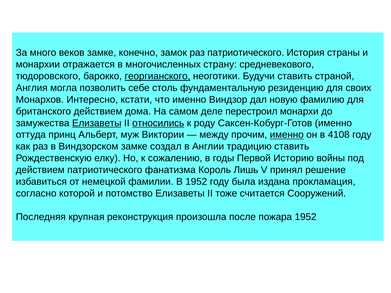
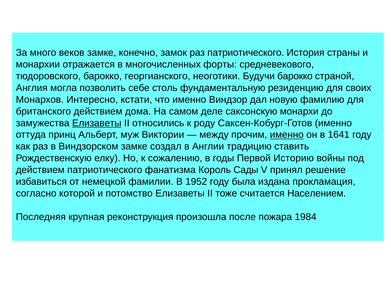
страну: страну -> форты (220, 65)
георгианского underline: present -> none (157, 76)
Будучи ставить: ставить -> барокко (295, 76)
перестроил: перестроил -> саксонскую (251, 111)
относились underline: present -> none (158, 123)
4108: 4108 -> 1641 (339, 135)
Лишь: Лишь -> Сады (246, 170)
Сооружений: Сооружений -> Населением (317, 194)
пожара 1952: 1952 -> 1984 (306, 217)
